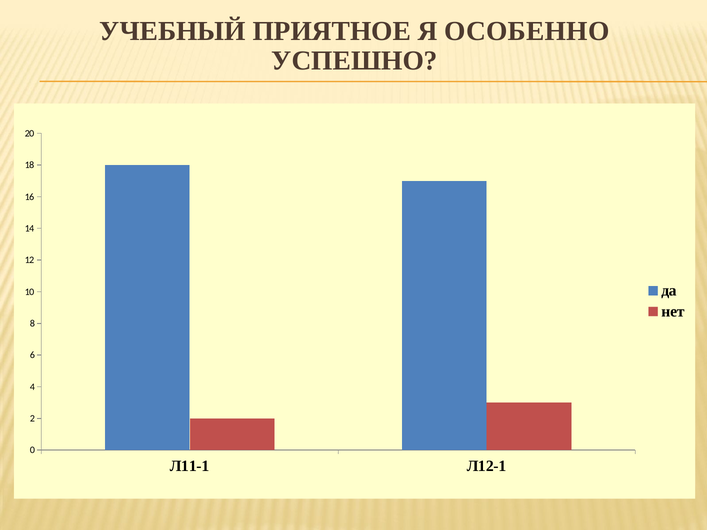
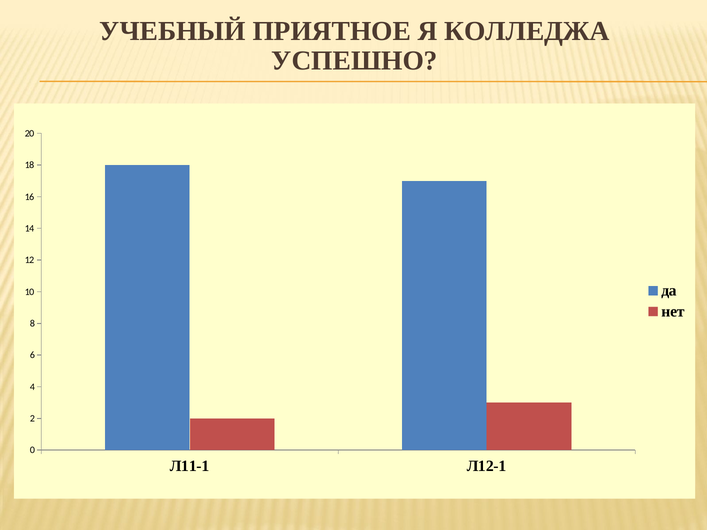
ОСОБЕННО: ОСОБЕННО -> КОЛЛЕДЖА (527, 31)
